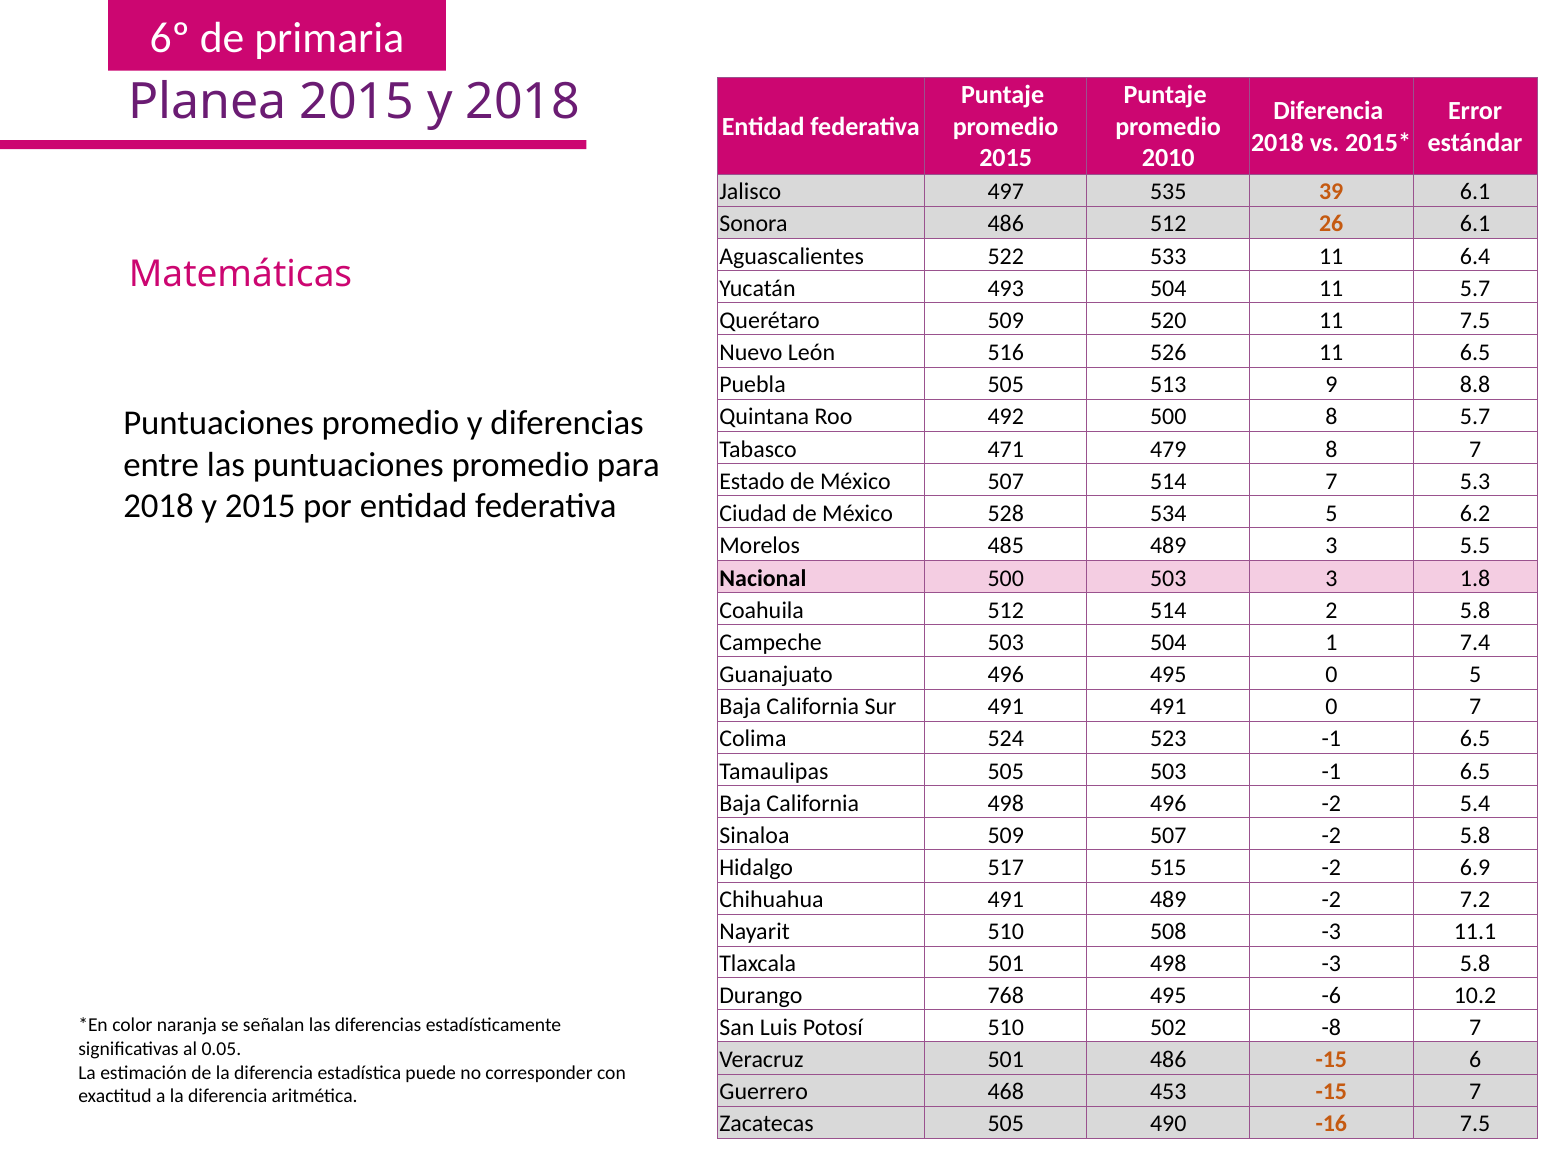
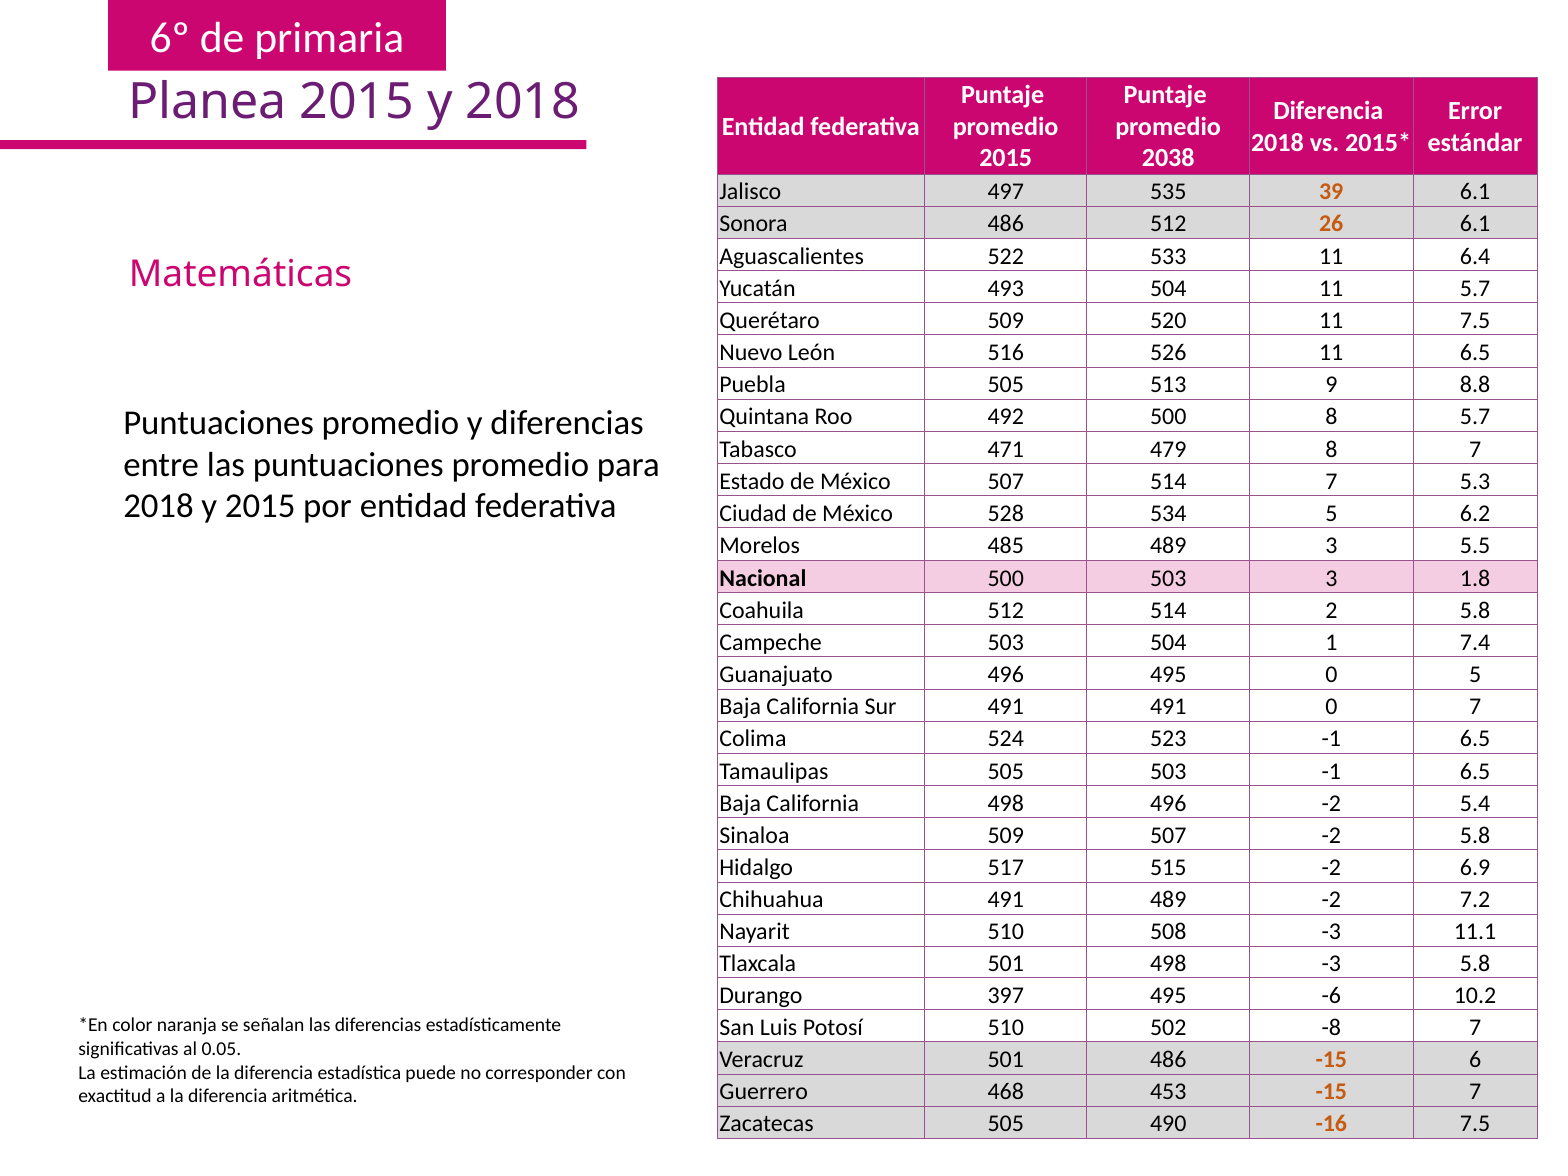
2010: 2010 -> 2038 (1168, 158)
768: 768 -> 397 (1006, 995)
